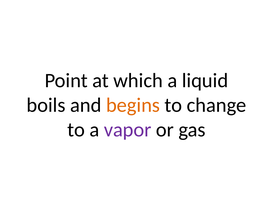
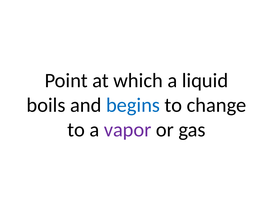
begins colour: orange -> blue (133, 105)
